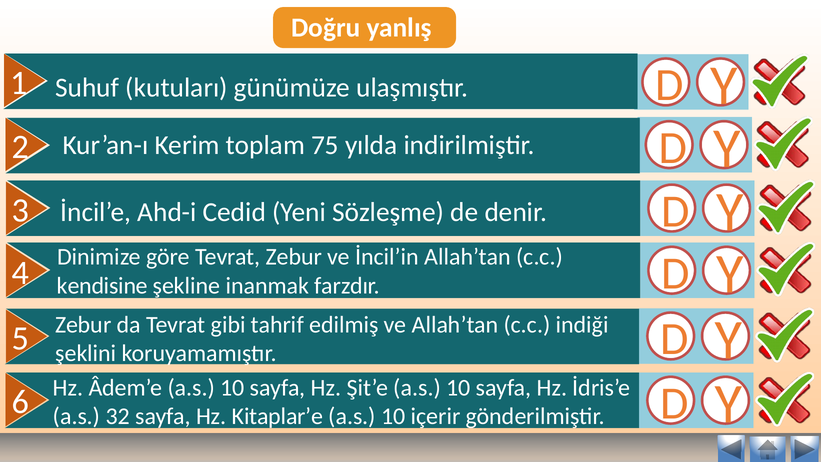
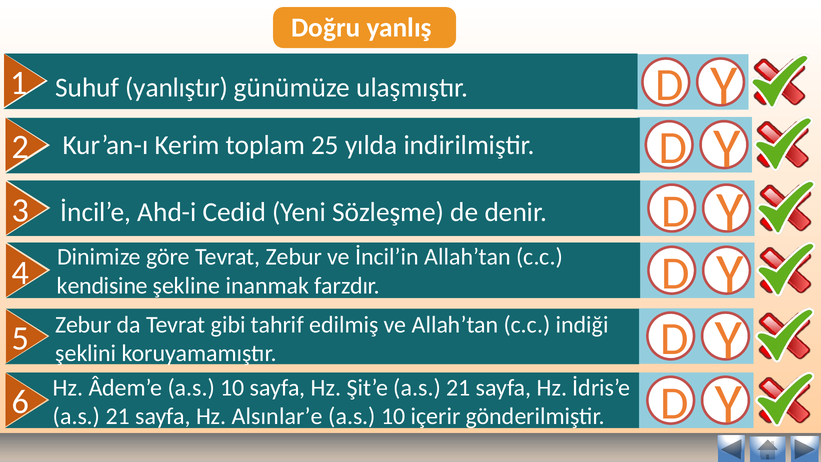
kutuları: kutuları -> yanlıştır (177, 88)
75: 75 -> 25 (325, 145)
Şit’e a.s 10: 10 -> 21 (458, 387)
32: 32 -> 21 (118, 416)
Kitaplar’e: Kitaplar’e -> Alsınlar’e (277, 416)
